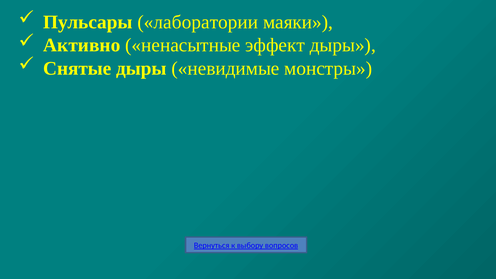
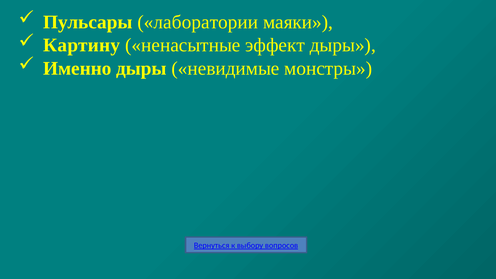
Активно: Активно -> Картину (82, 45)
Снятые: Снятые -> Именно (77, 68)
